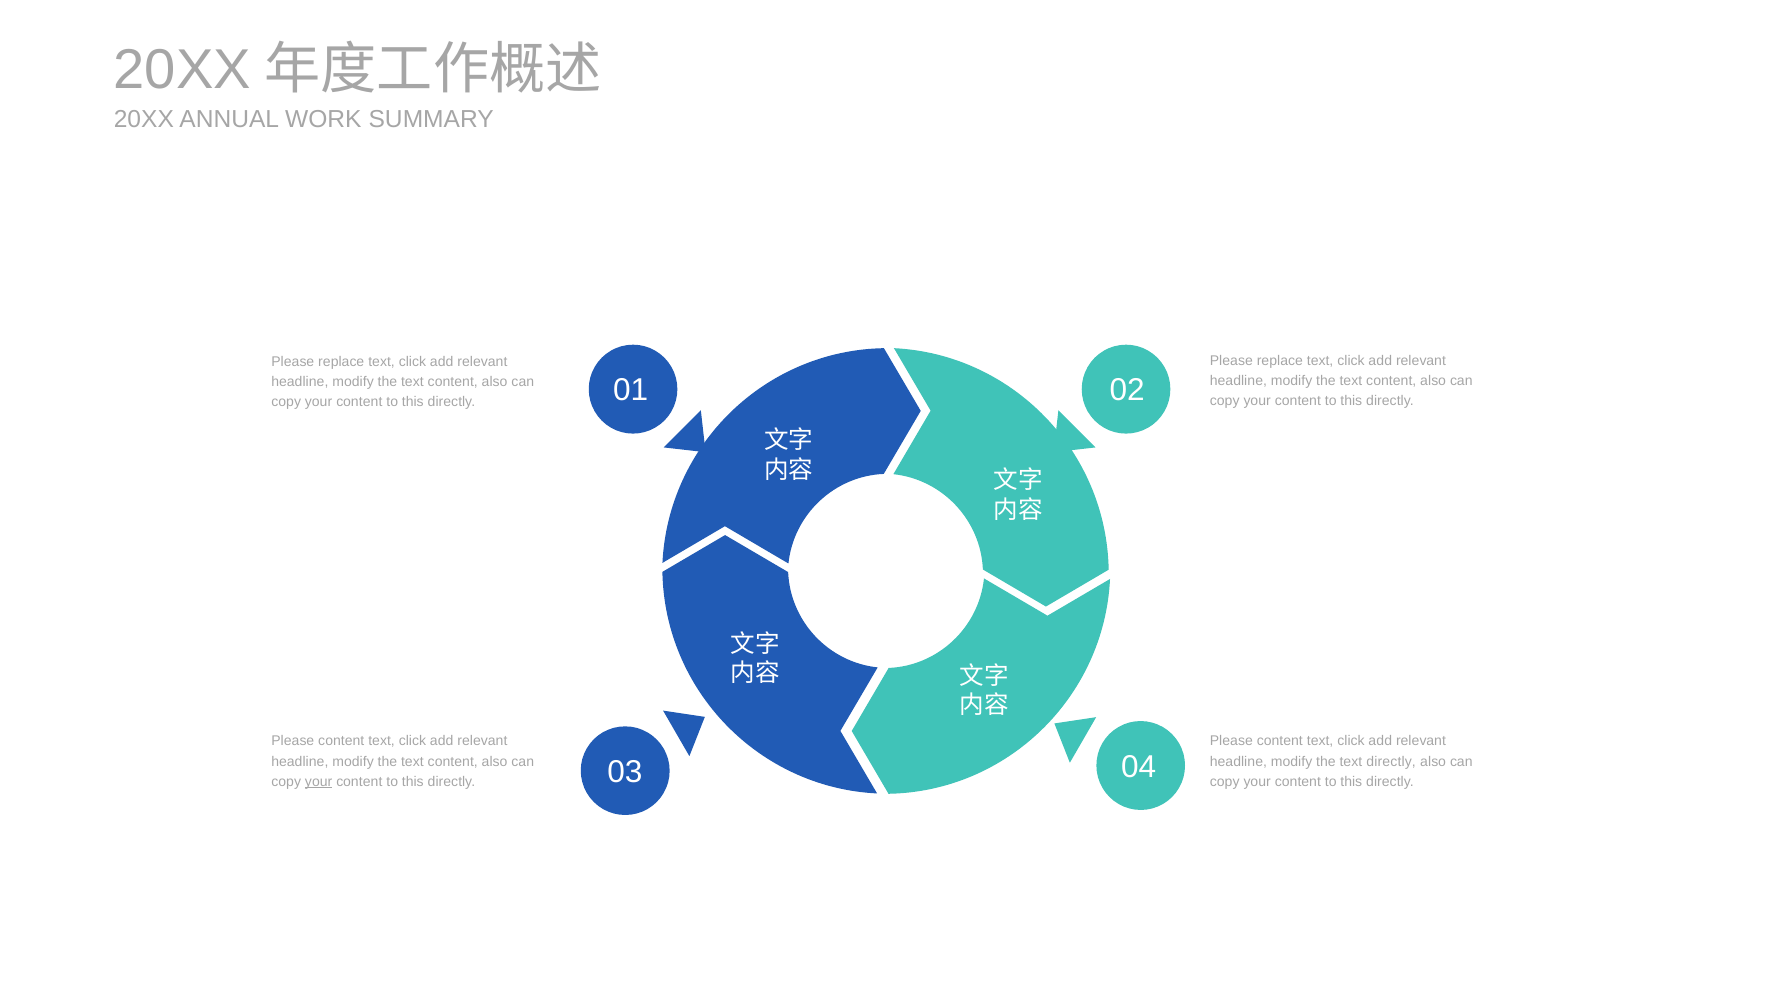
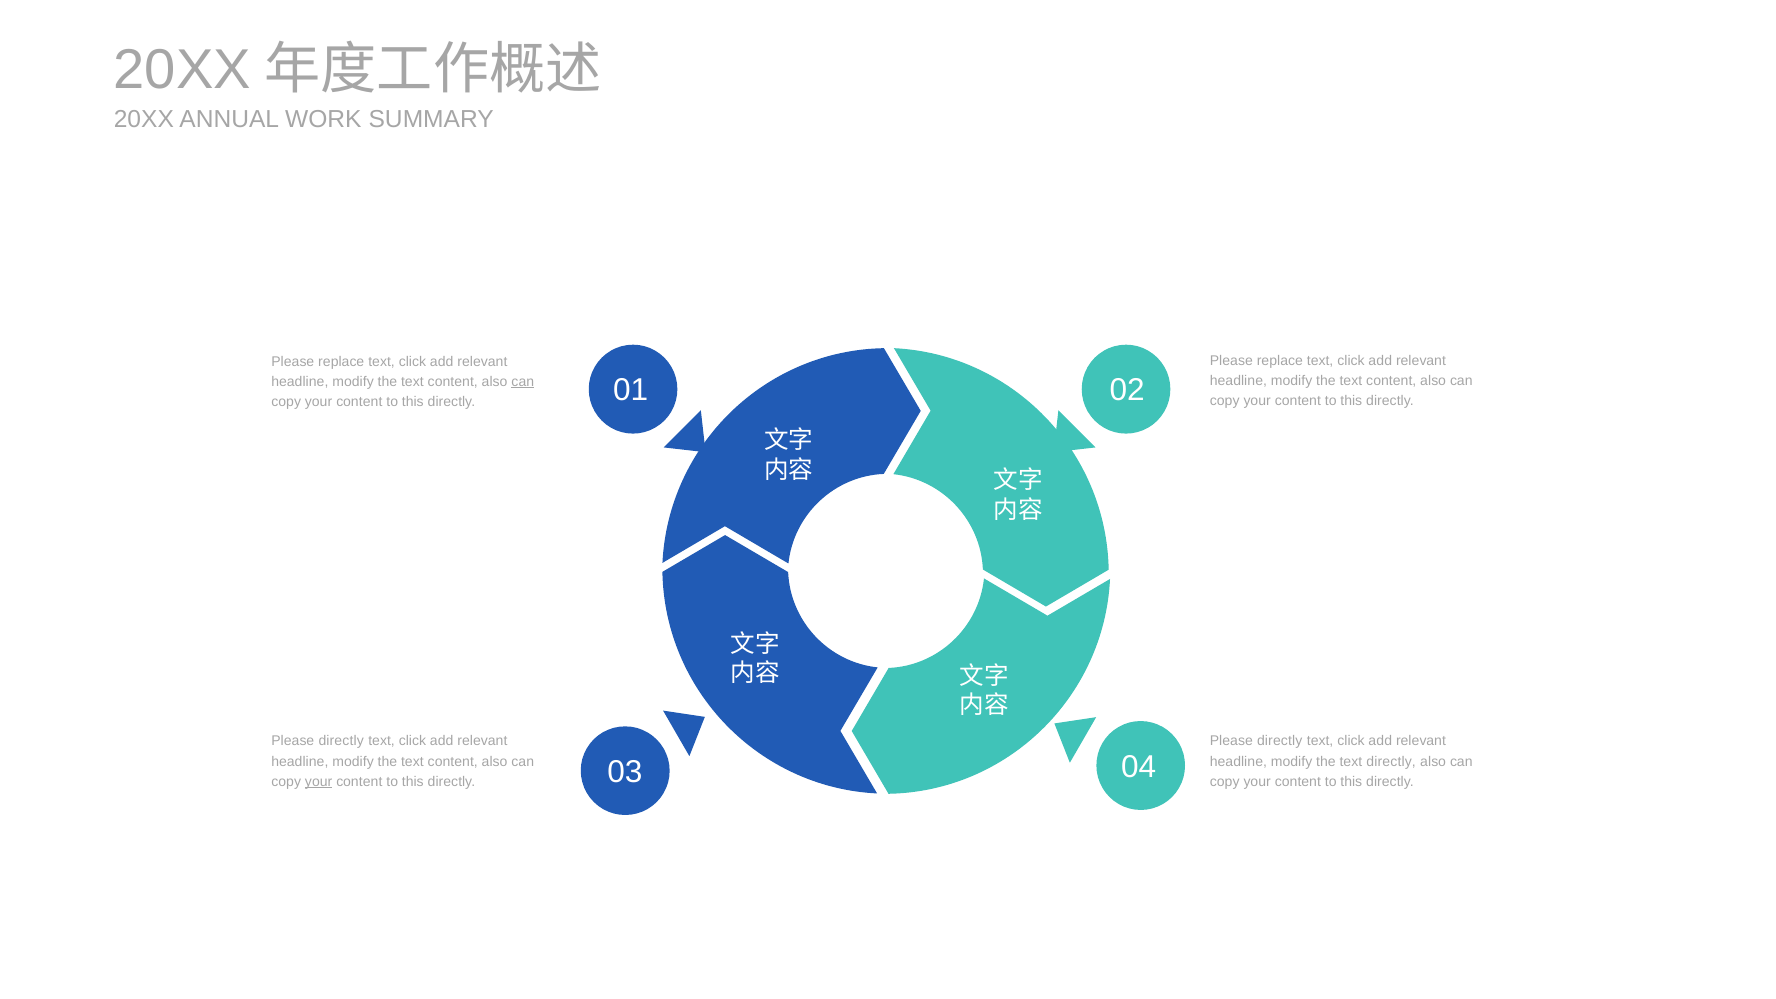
can underline: none -> present (523, 382)
content: content -> directly (341, 741)
content: content -> directly (1280, 741)
